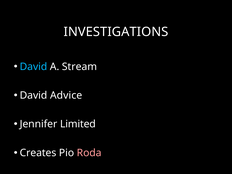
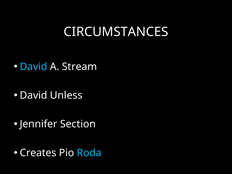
INVESTIGATIONS: INVESTIGATIONS -> CIRCUMSTANCES (116, 32)
Advice: Advice -> Unless (66, 95)
Limited: Limited -> Section (78, 124)
Roda colour: pink -> light blue (89, 153)
